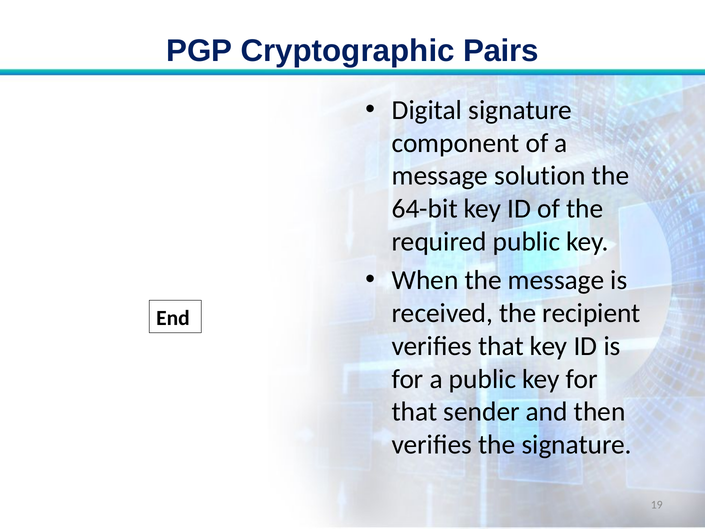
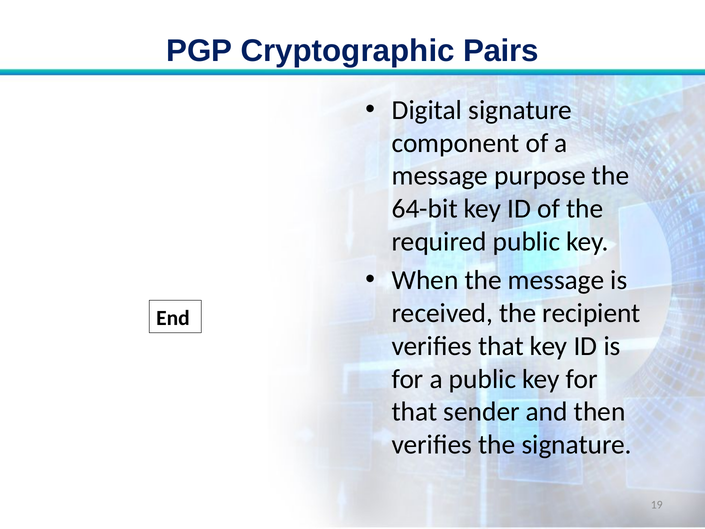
solution: solution -> purpose (540, 176)
